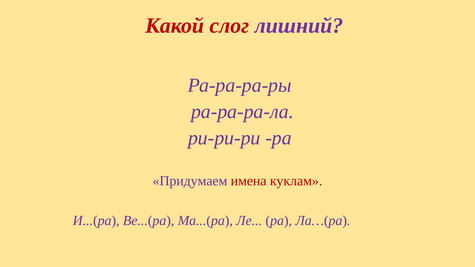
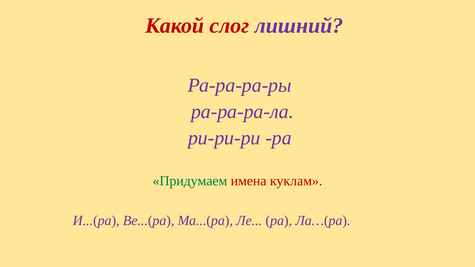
Придумаем colour: purple -> green (190, 181)
